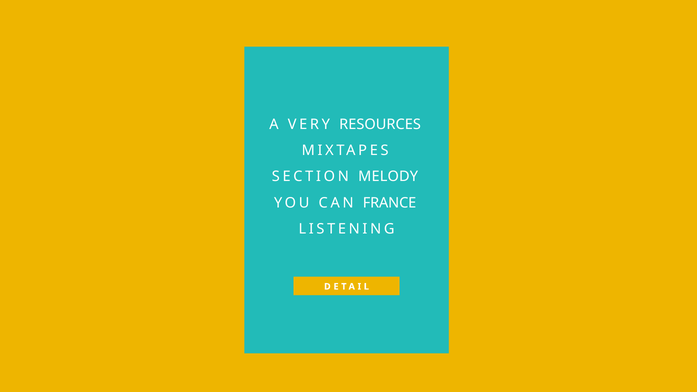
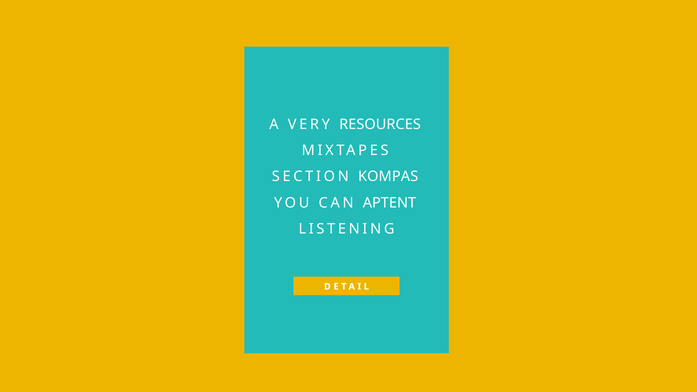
MELODY: MELODY -> KOMPAS (388, 177)
FRANCE: FRANCE -> APTENT (389, 203)
